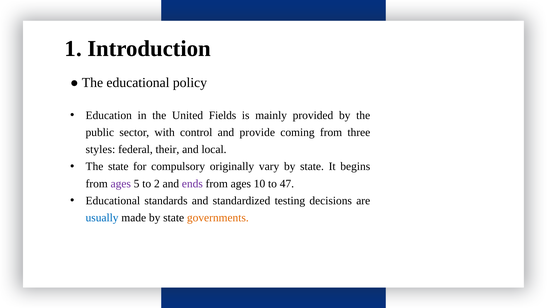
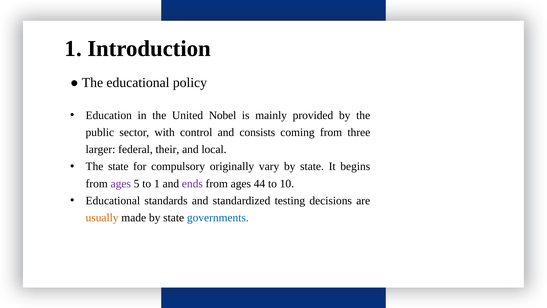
Fields: Fields -> Nobel (223, 115)
provide: provide -> consists (257, 132)
styles: styles -> larger (101, 149)
to 2: 2 -> 1 (157, 183)
10: 10 -> 44 (260, 183)
47: 47 -> 10 (287, 183)
usually colour: blue -> orange (102, 218)
governments colour: orange -> blue (218, 218)
